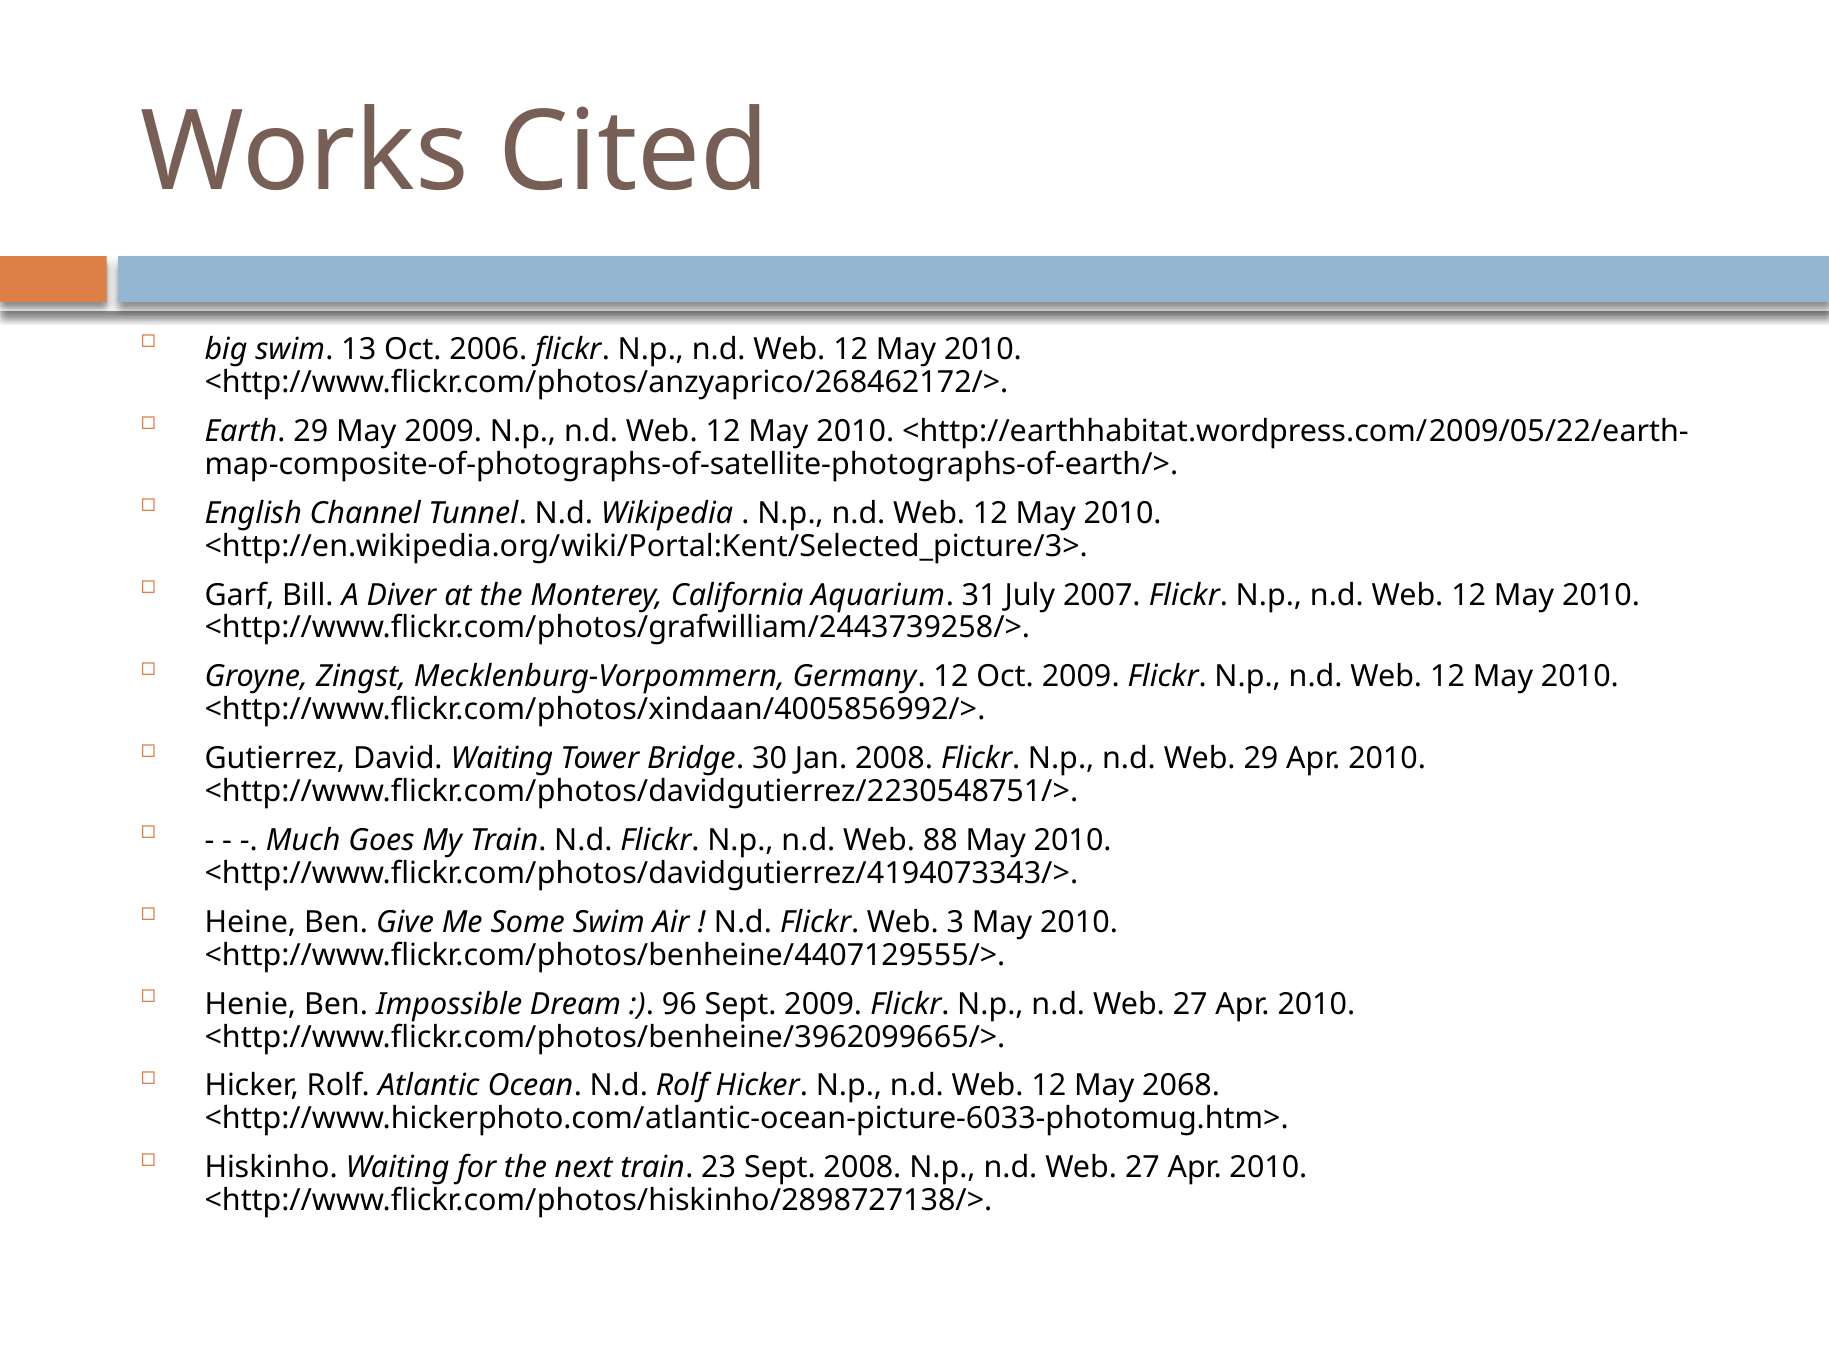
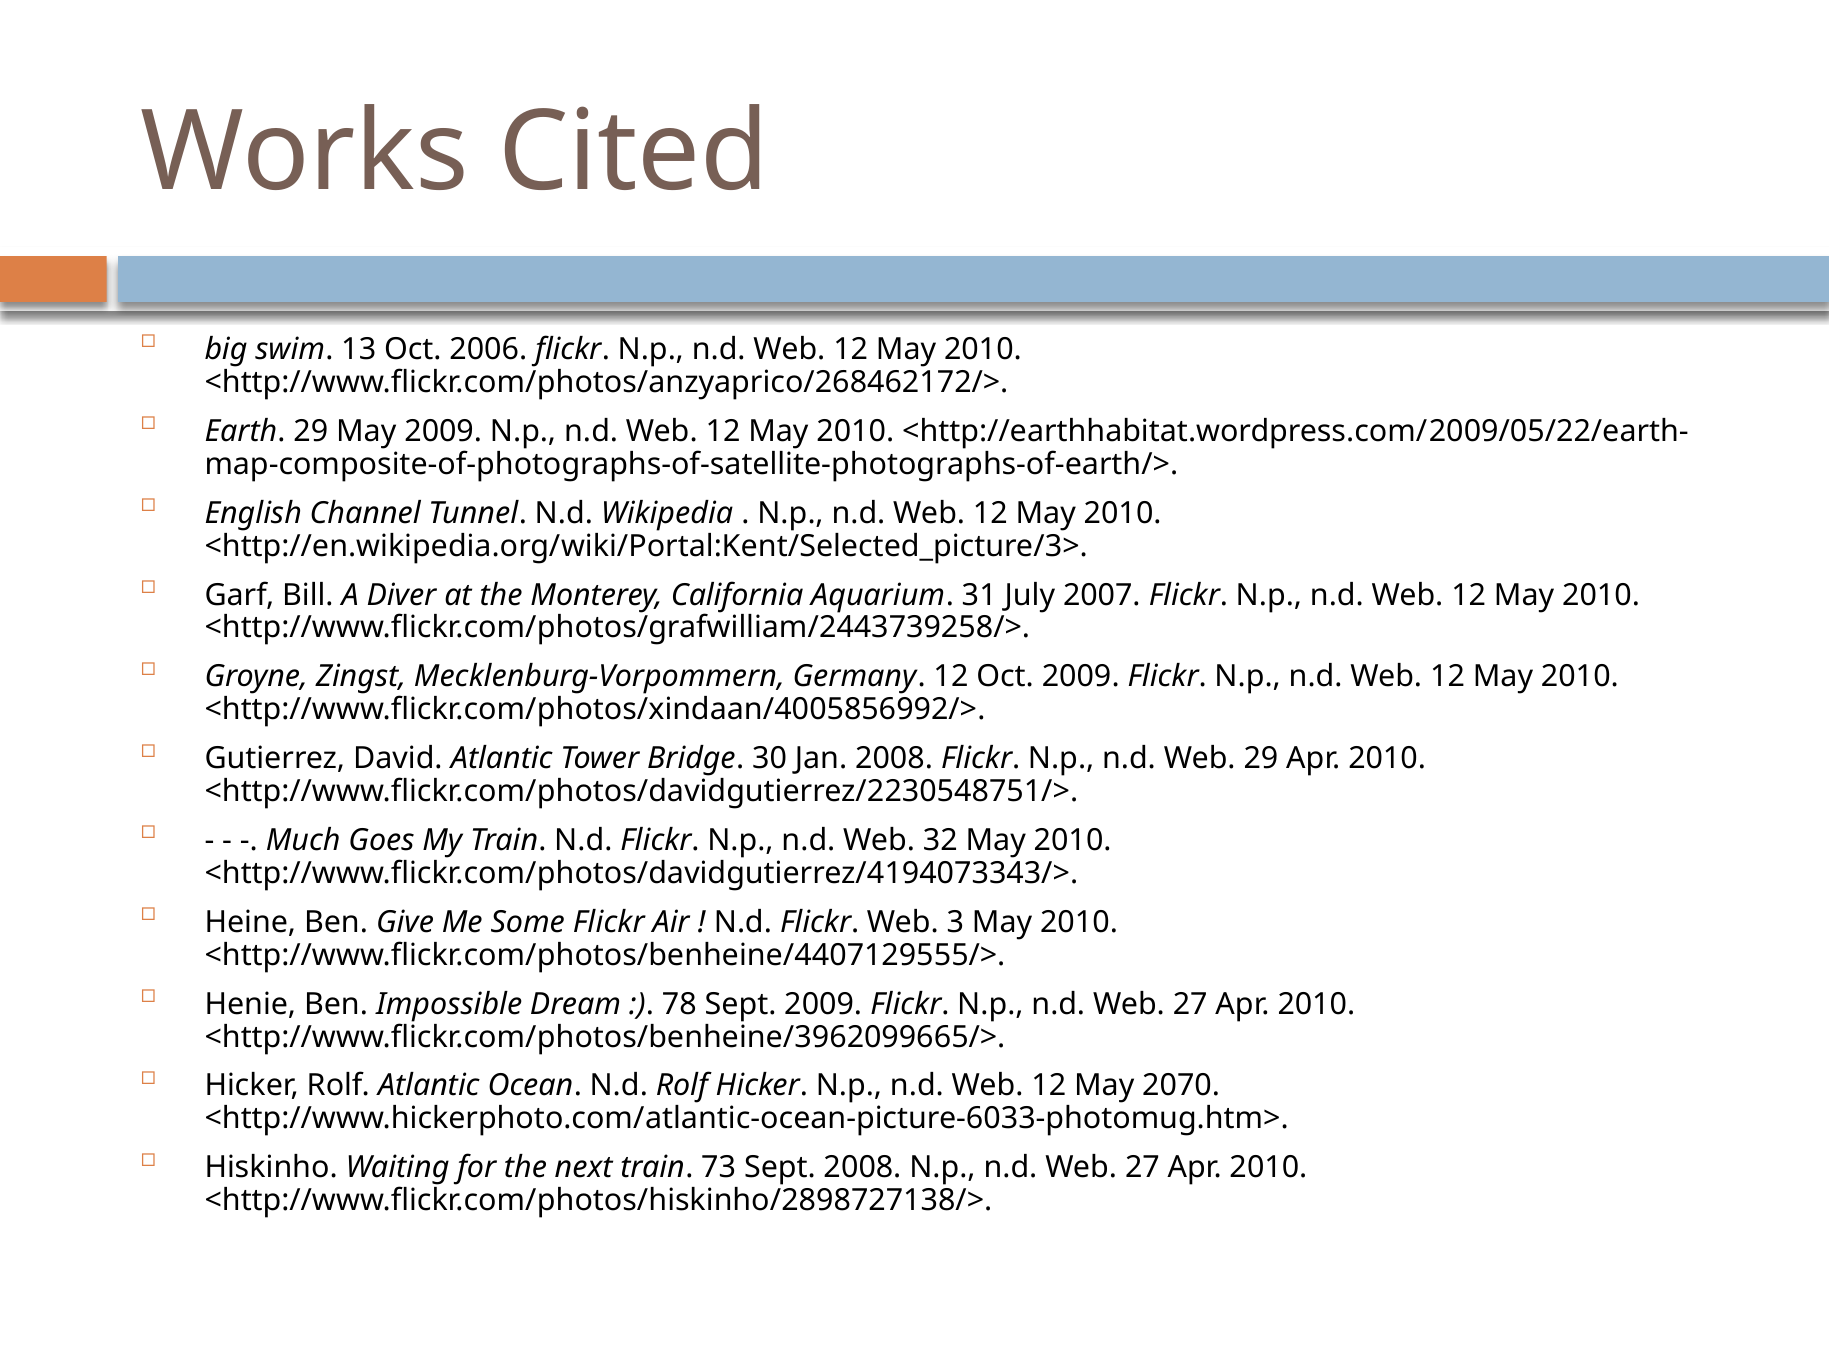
David Waiting: Waiting -> Atlantic (502, 758)
88: 88 -> 32 (940, 840)
Some Swim: Swim -> Flickr (609, 922)
96: 96 -> 78 (679, 1004)
2068: 2068 -> 2070 (1181, 1086)
23: 23 -> 73 (719, 1167)
